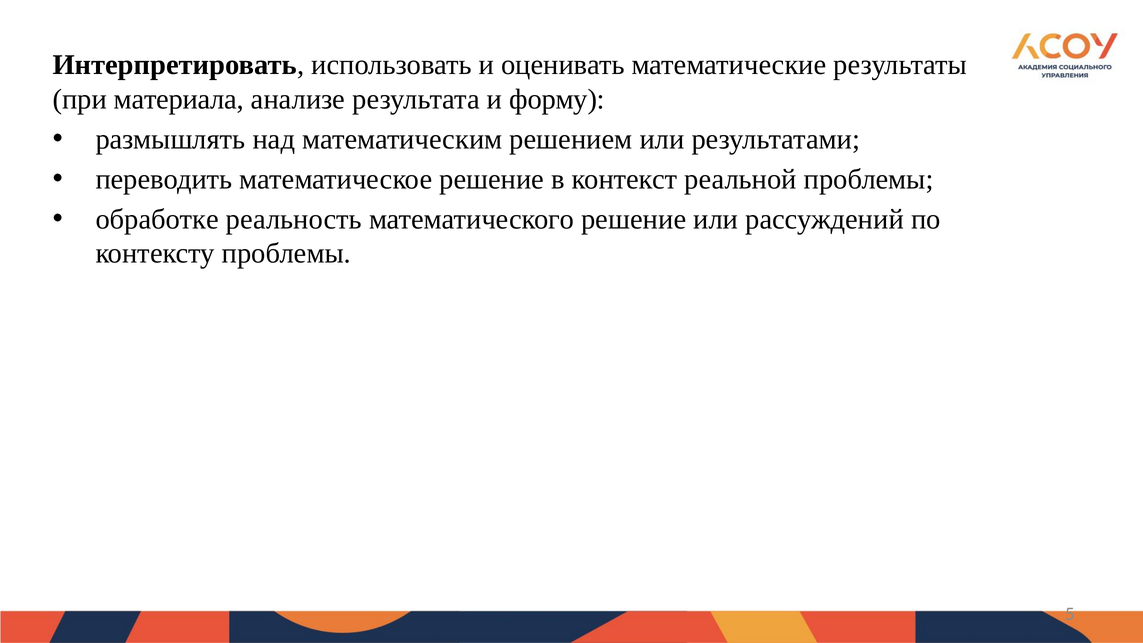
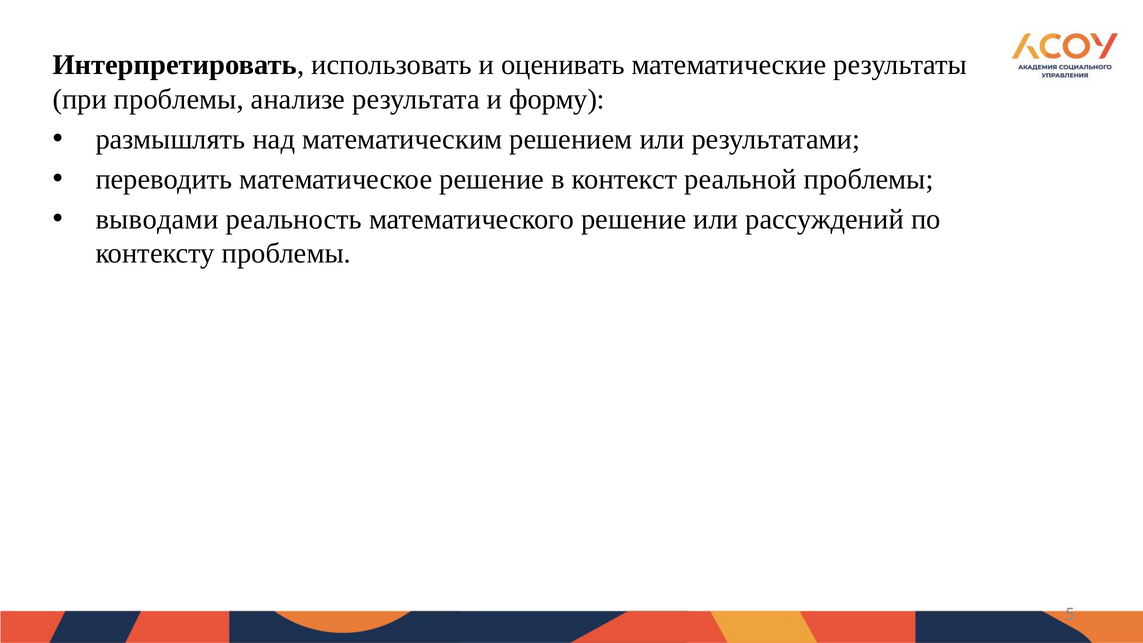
при материала: материала -> проблемы (179, 99)
обработке: обработке -> выводами (157, 219)
